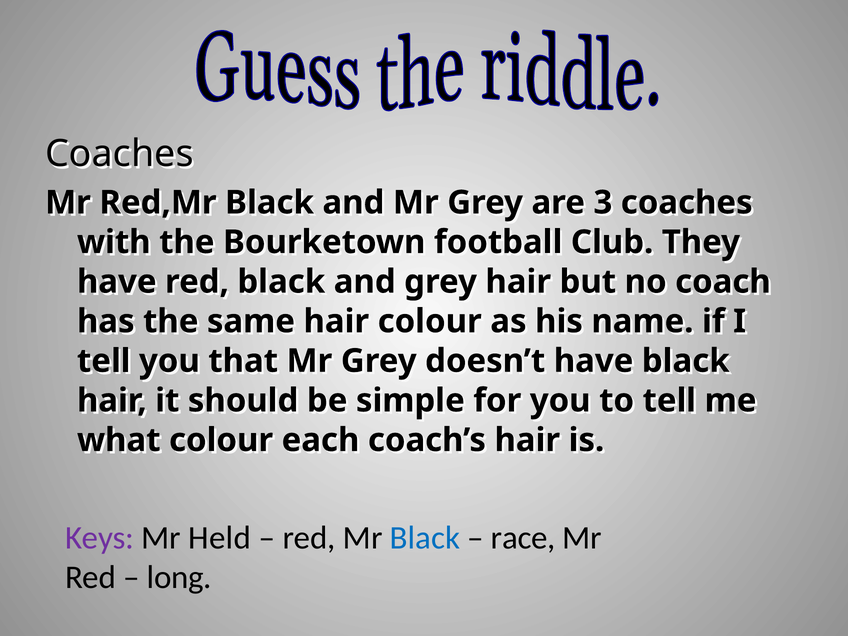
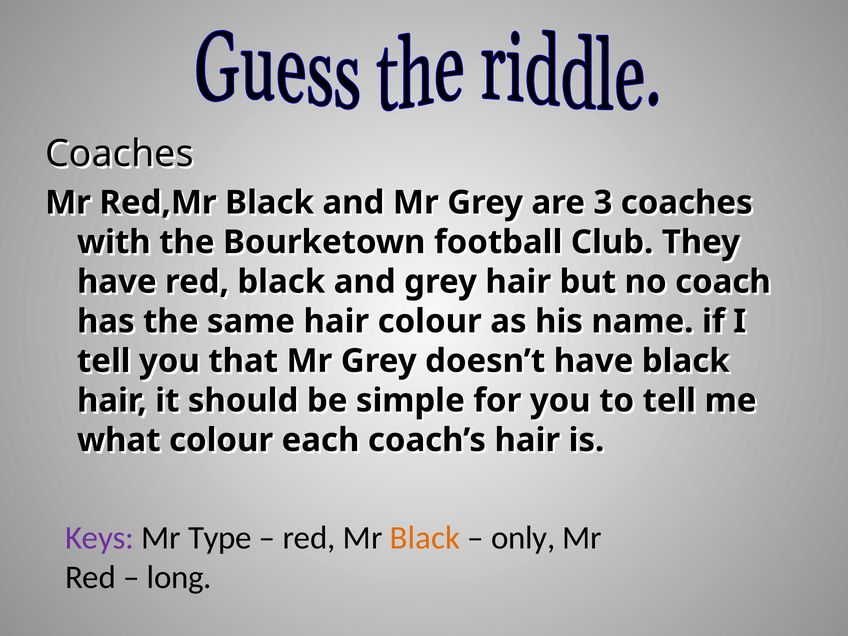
Held: Held -> Type (220, 538)
Black colour: blue -> orange (425, 538)
race: race -> only (523, 538)
